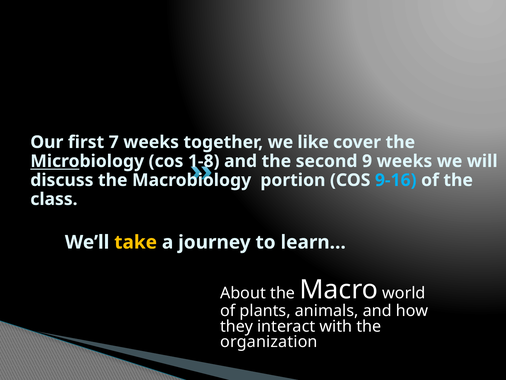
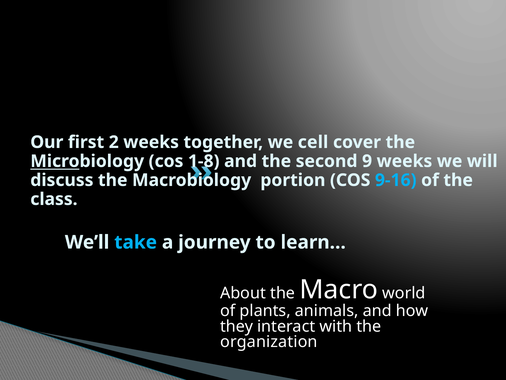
7: 7 -> 2 (114, 142)
like: like -> cell (313, 142)
take colour: yellow -> light blue (136, 242)
